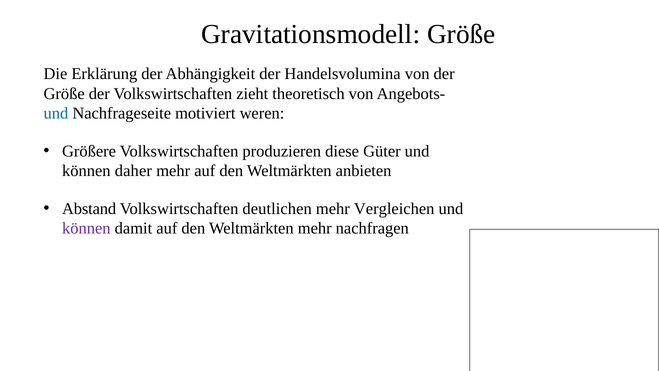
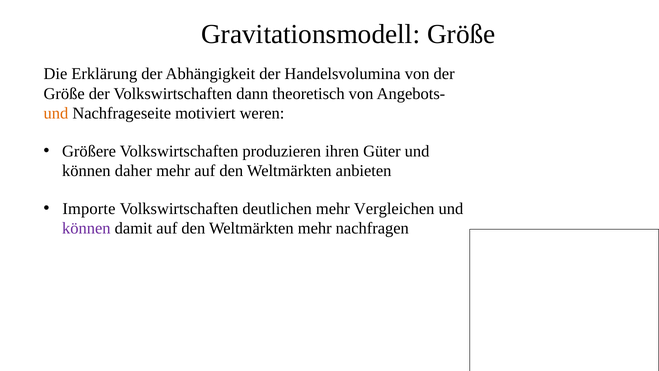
zieht: zieht -> dann (252, 94)
und colour: blue -> orange (56, 113)
diese: diese -> ihren (342, 151)
Abstand: Abstand -> Importe (89, 209)
